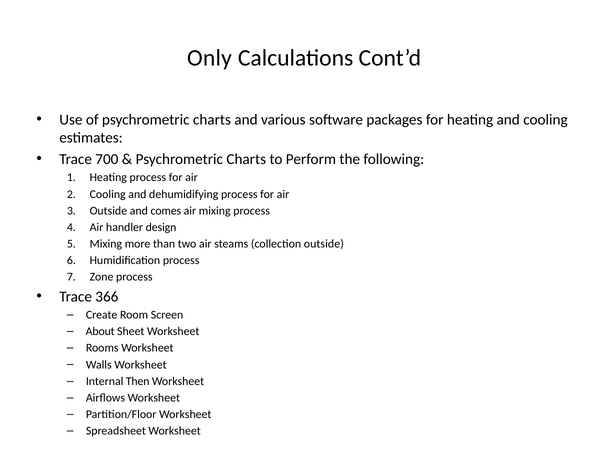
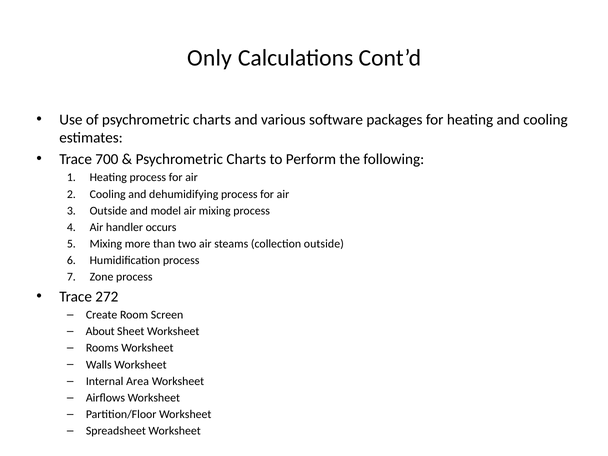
comes: comes -> model (166, 211)
design: design -> occurs (161, 227)
366: 366 -> 272 (107, 297)
Then: Then -> Area (138, 381)
